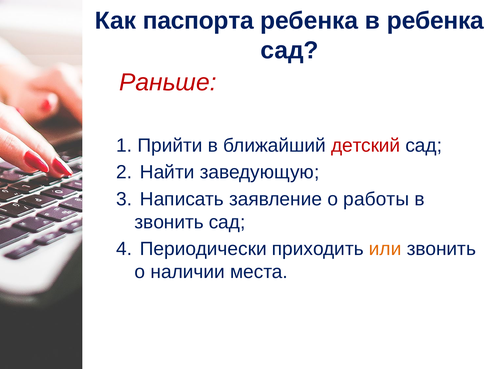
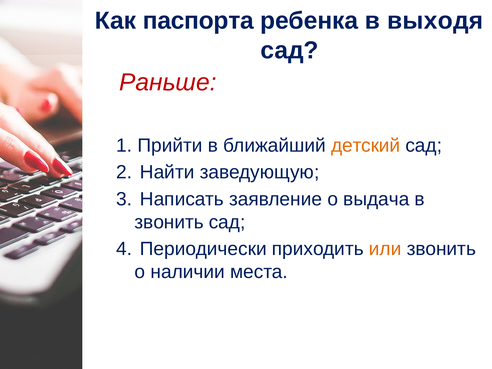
в ребенка: ребенка -> выходя (435, 21)
детский colour: red -> orange (366, 146)
работы: работы -> выдача (376, 199)
